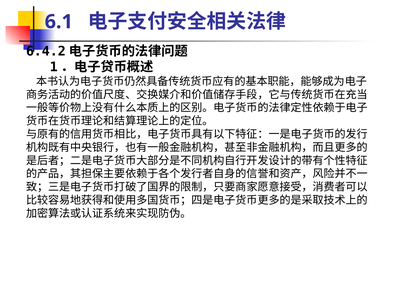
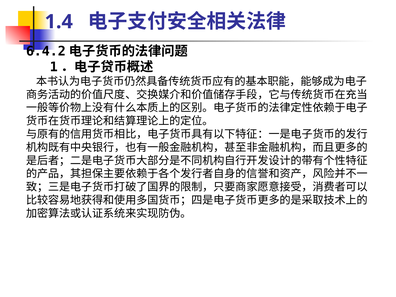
6.1: 6.1 -> 1.4 (59, 22)
